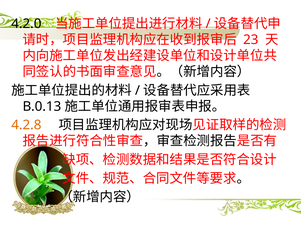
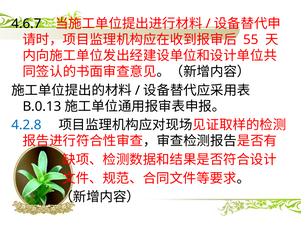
4.2.0: 4.2.0 -> 4.6.7 (26, 24)
23: 23 -> 55 (251, 40)
4.2.8 colour: orange -> blue (26, 125)
